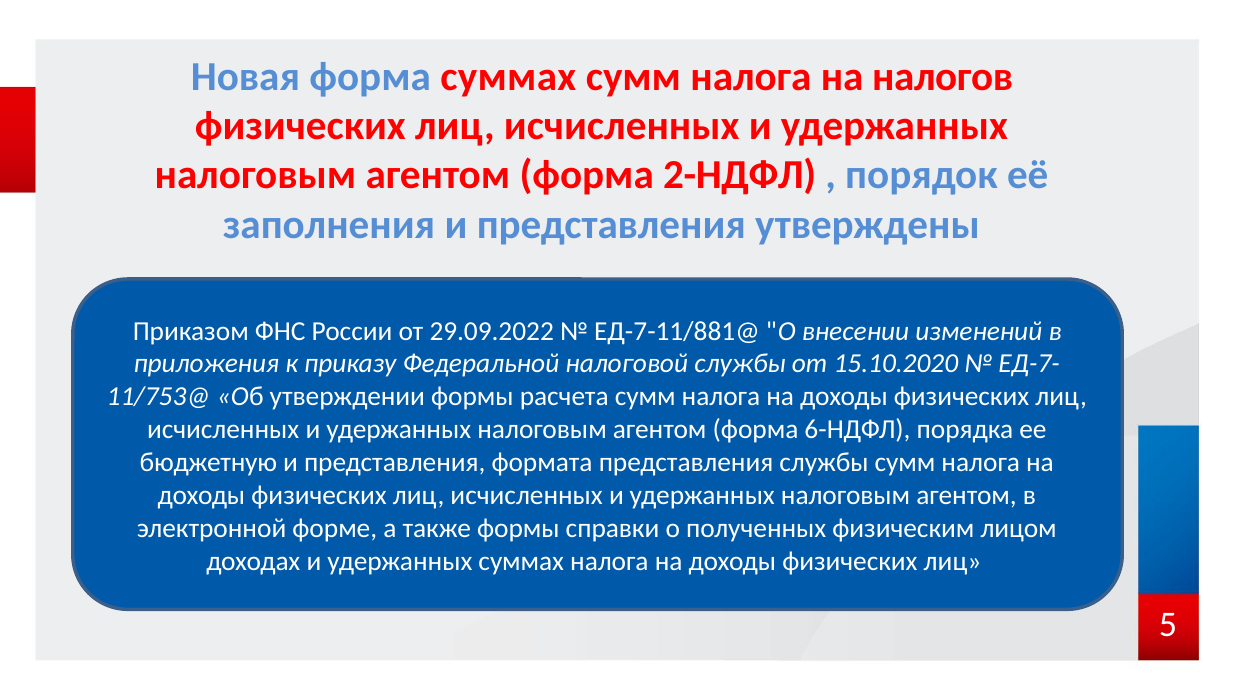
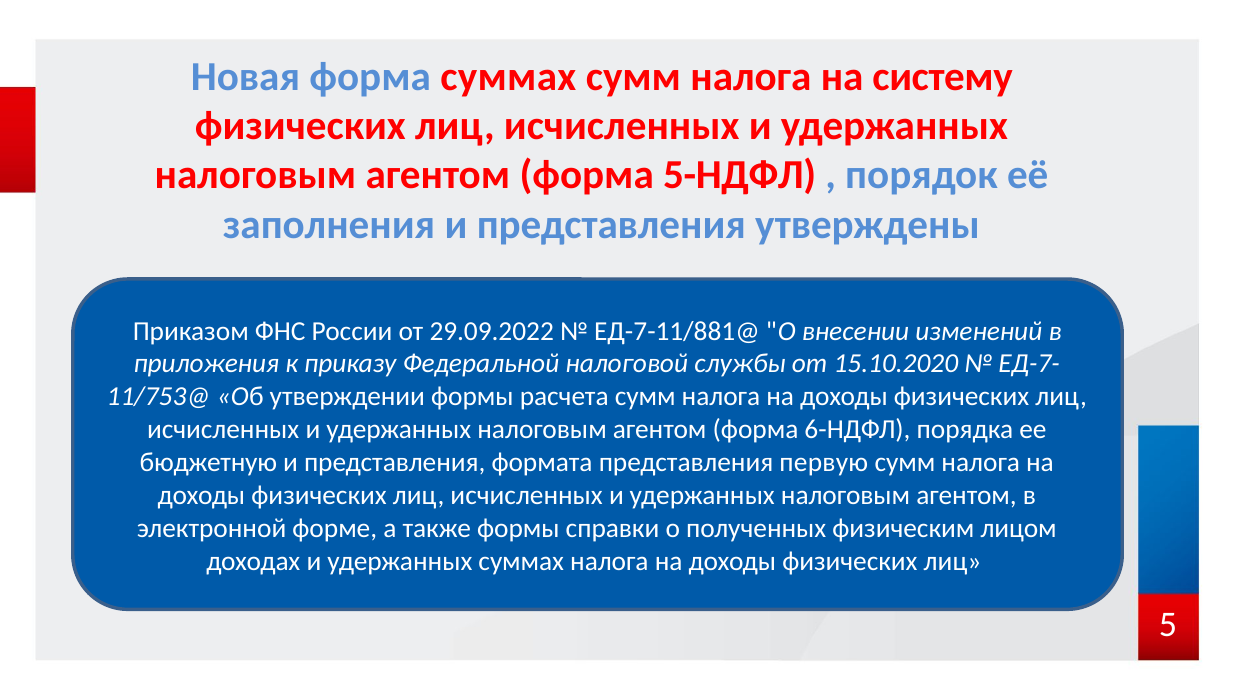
налогов: налогов -> систему (943, 77)
2-НДФЛ: 2-НДФЛ -> 5-НДФЛ (740, 175)
представления службы: службы -> первую (824, 463)
